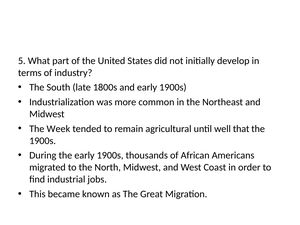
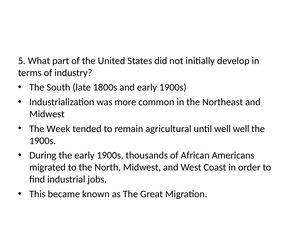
well that: that -> well (241, 129)
